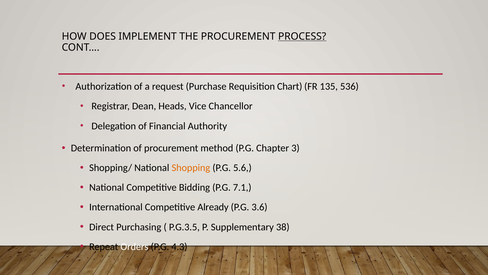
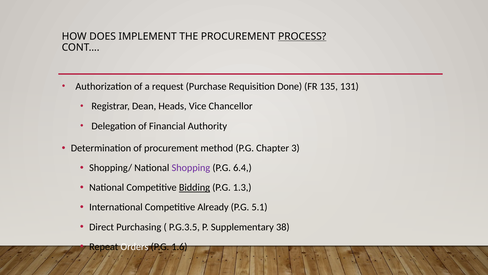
Chart: Chart -> Done (290, 86)
536: 536 -> 131 (349, 86)
Shopping colour: orange -> purple (191, 168)
5.6: 5.6 -> 6.4 (242, 168)
Bidding underline: none -> present (194, 187)
7.1: 7.1 -> 1.3 (242, 187)
3.6: 3.6 -> 5.1 (259, 207)
4.3: 4.3 -> 1.6 (179, 246)
